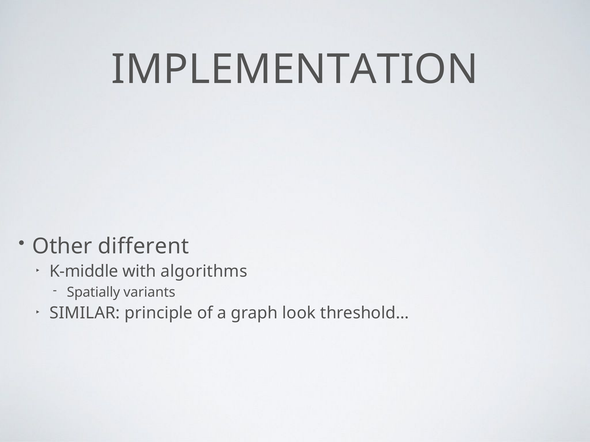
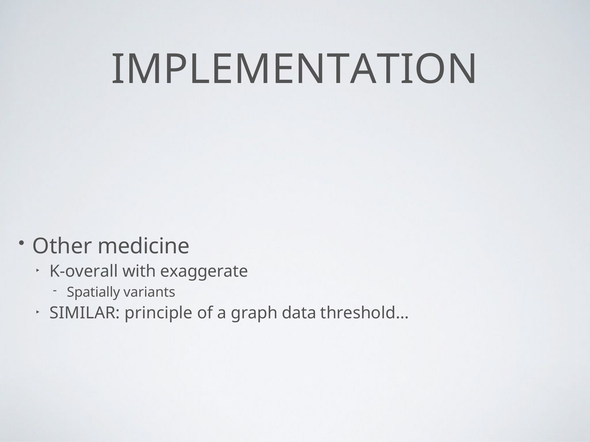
different: different -> medicine (144, 247)
K-middle: K-middle -> K-overall (84, 272)
algorithms: algorithms -> exaggerate (204, 272)
look: look -> data (299, 314)
